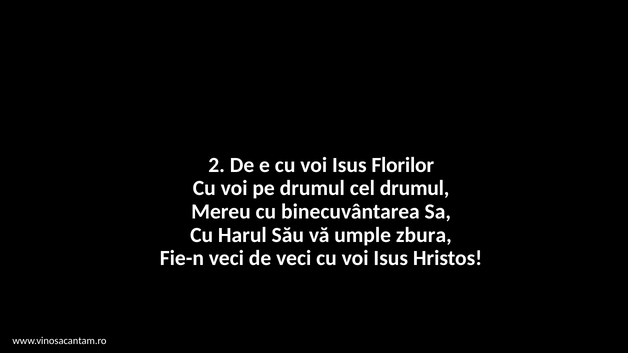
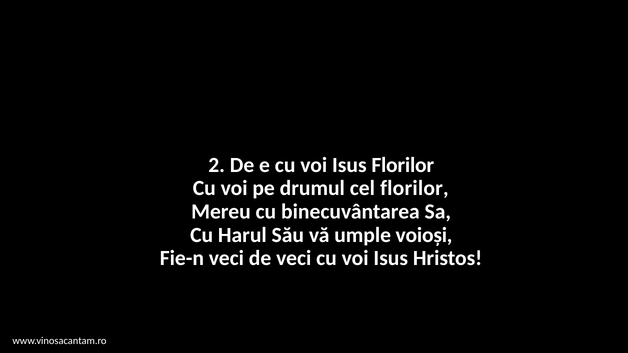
cel drumul: drumul -> florilor (414, 188)
zbura: zbura -> voioși (424, 235)
